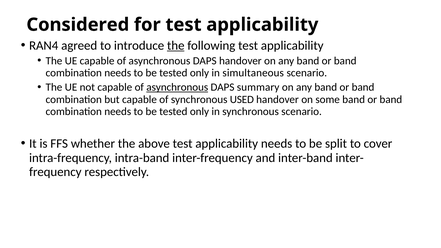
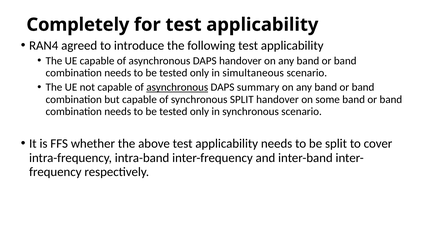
Considered: Considered -> Completely (78, 25)
the underline: present -> none (176, 45)
synchronous USED: USED -> SPLIT (242, 99)
